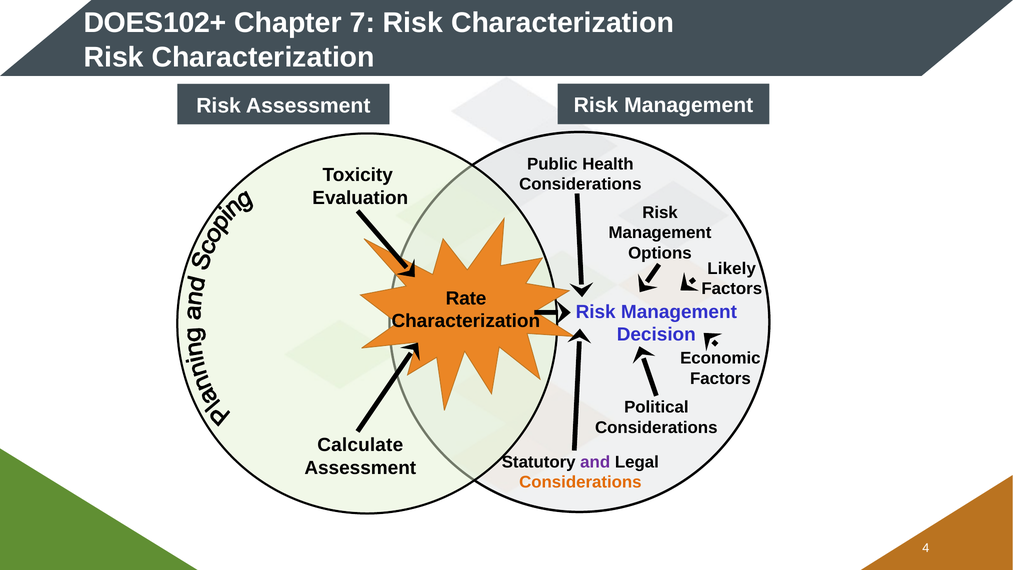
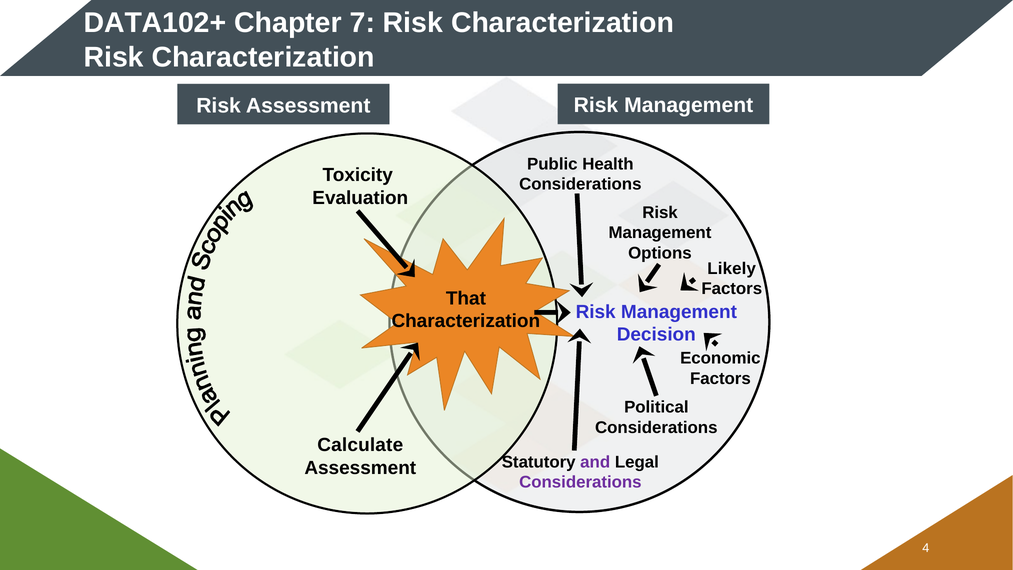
DOES102+: DOES102+ -> DATA102+ (155, 23)
Rate: Rate -> That (466, 298)
Considerations colour: orange -> purple (580, 482)
